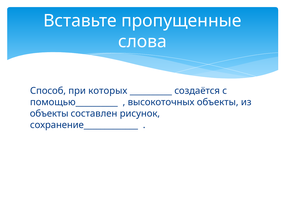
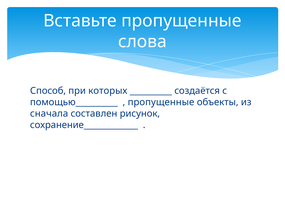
высокоточных: высокоточных -> пропущенные (161, 103)
объекты: объекты -> сначала (49, 114)
